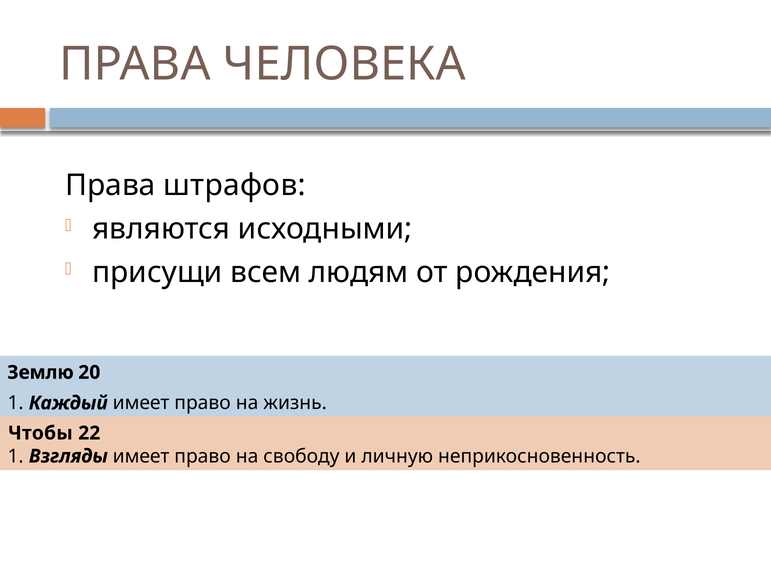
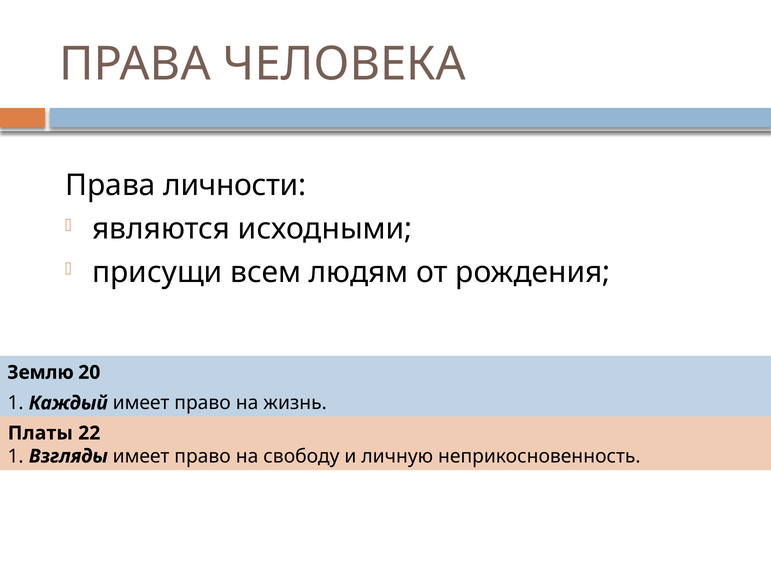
штрафов: штрафов -> личности (235, 186)
Чтобы: Чтобы -> Платы (40, 433)
